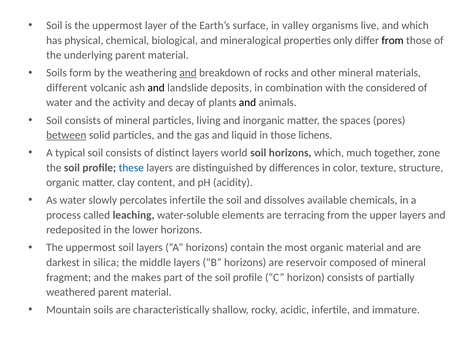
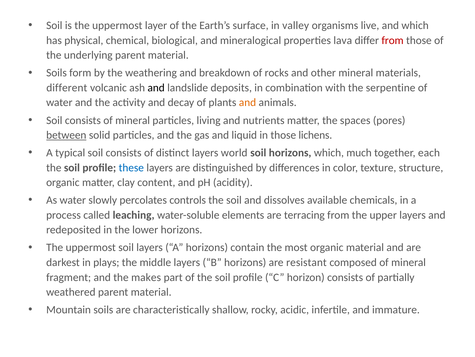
only: only -> lava (343, 40)
from colour: black -> red (393, 40)
and underline: present -> none (188, 73)
considered: considered -> serpentine (391, 88)
and colour: black -> orange (247, 102)
inorganic: inorganic -> nutrients (264, 120)
zone: zone -> each (429, 153)
percolates infertile: infertile -> controls (188, 200)
silica: silica -> plays (106, 262)
reservoir: reservoir -> resistant (306, 262)
